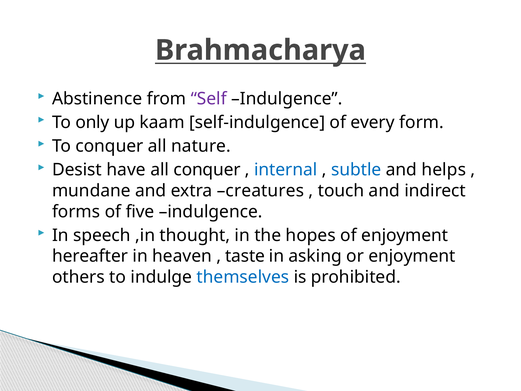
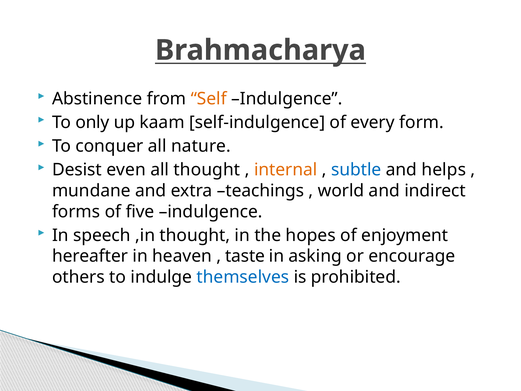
Self colour: purple -> orange (209, 99)
have: have -> even (126, 170)
all conquer: conquer -> thought (207, 170)
internal colour: blue -> orange (286, 170)
creatures: creatures -> teachings (261, 191)
touch: touch -> world (341, 191)
or enjoyment: enjoyment -> encourage (412, 256)
